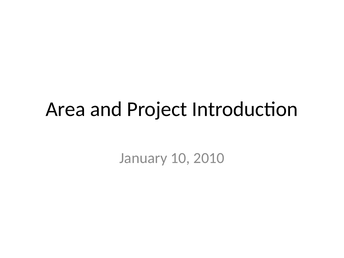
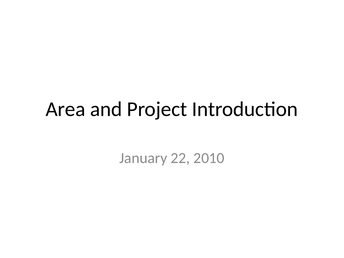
10: 10 -> 22 (180, 158)
